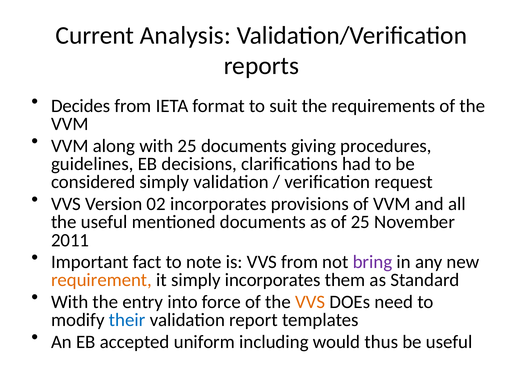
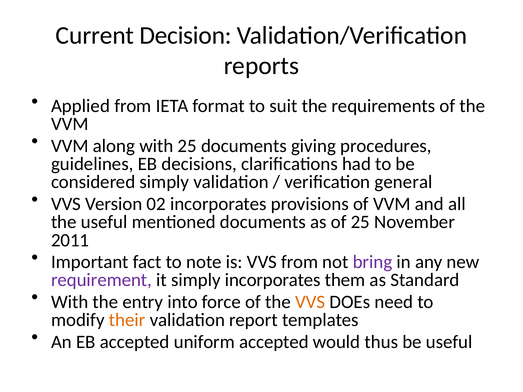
Analysis: Analysis -> Decision (186, 35)
Decides: Decides -> Applied (80, 106)
request: request -> general (404, 182)
requirement colour: orange -> purple (101, 280)
their colour: blue -> orange (127, 320)
uniform including: including -> accepted (274, 342)
